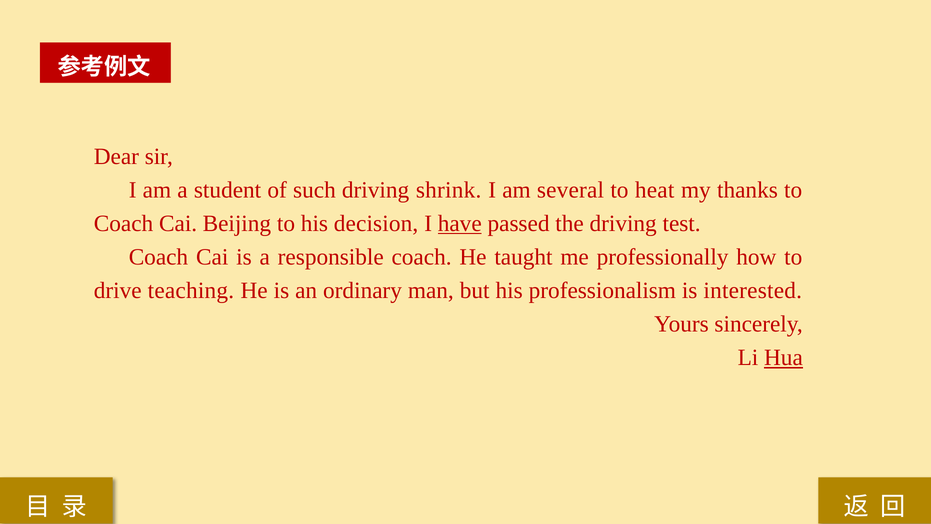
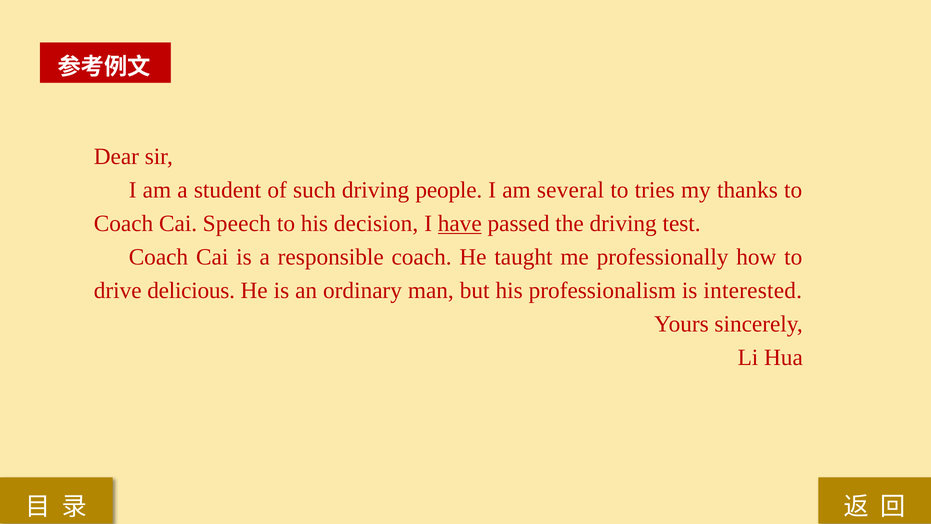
shrink: shrink -> people (449, 190)
heat: heat -> tries (655, 190)
Beijing: Beijing -> Speech (237, 223)
teaching: teaching -> delicious (191, 290)
Hua underline: present -> none (783, 357)
